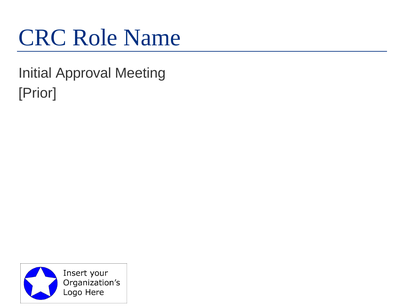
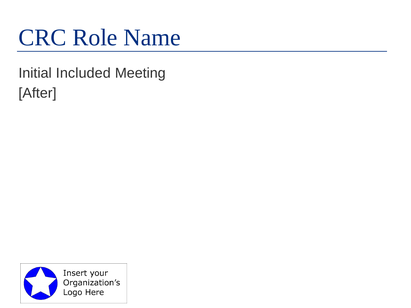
Approval: Approval -> Included (83, 73)
Prior: Prior -> After (37, 93)
